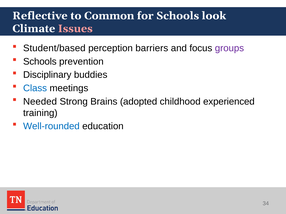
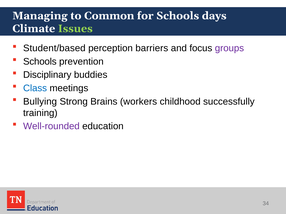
Reflective: Reflective -> Managing (40, 16)
look: look -> days (214, 16)
Issues colour: pink -> light green (75, 29)
Needed: Needed -> Bullying (40, 102)
adopted: adopted -> workers (139, 102)
experienced: experienced -> successfully (229, 102)
Well-rounded colour: blue -> purple (51, 126)
